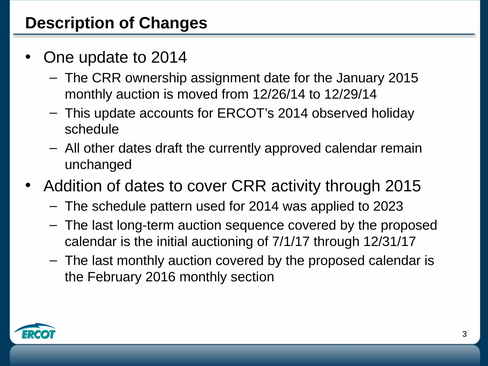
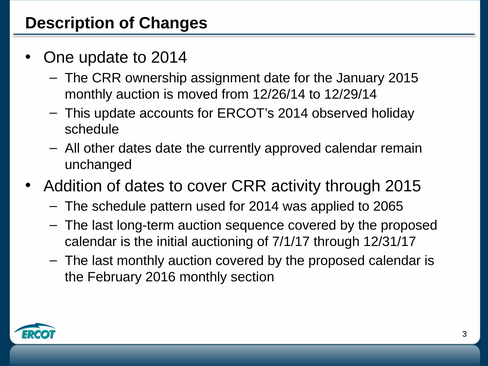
dates draft: draft -> date (169, 148)
2023: 2023 -> 2065 (388, 207)
